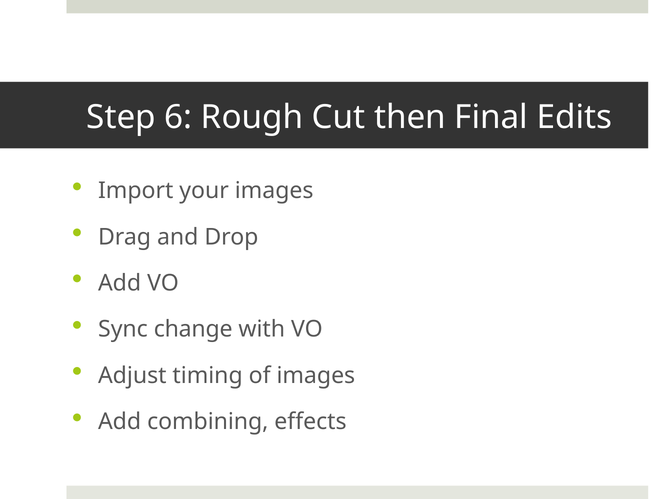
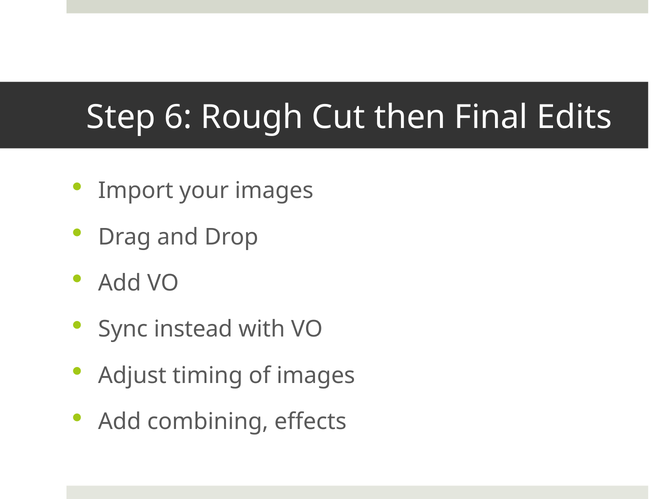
change: change -> instead (193, 329)
